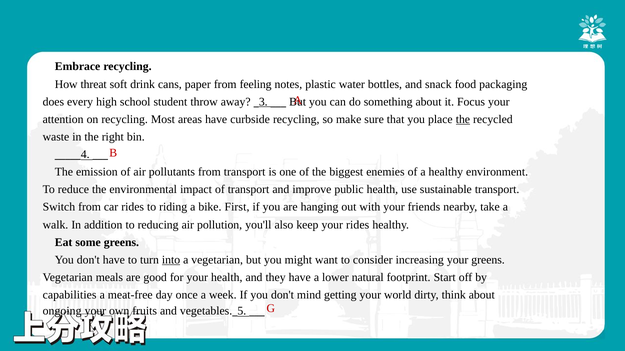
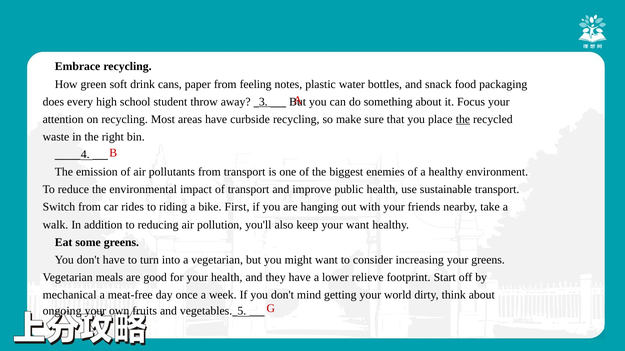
threat: threat -> green (94, 84)
your rides: rides -> want (358, 225)
into underline: present -> none (171, 260)
natural: natural -> relieve (368, 278)
capabilities: capabilities -> mechanical (70, 295)
